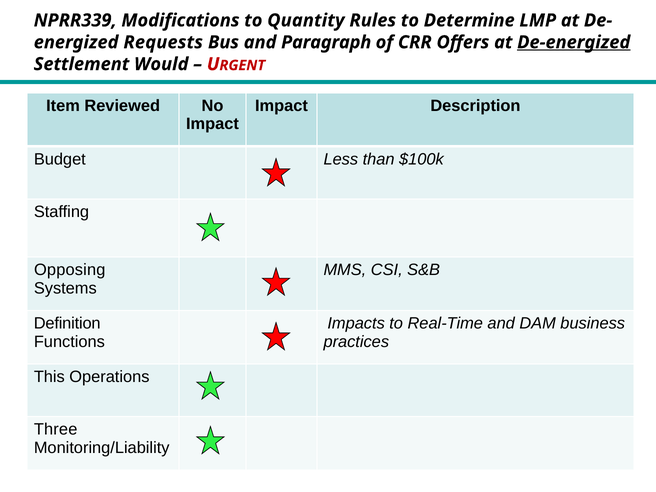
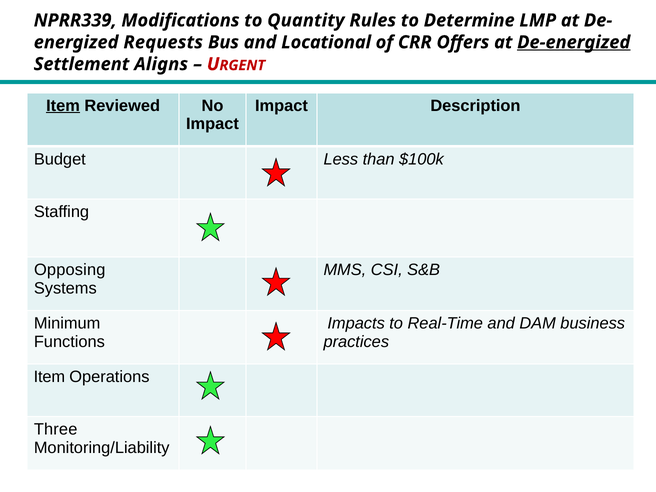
Paragraph: Paragraph -> Locational (326, 42)
Would: Would -> Aligns (161, 64)
Item underline: none -> present (63, 106)
Definition: Definition -> Minimum (67, 323)
This: This -> Item (49, 377)
